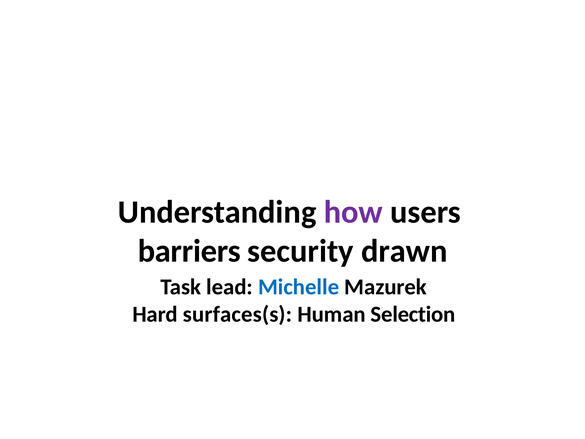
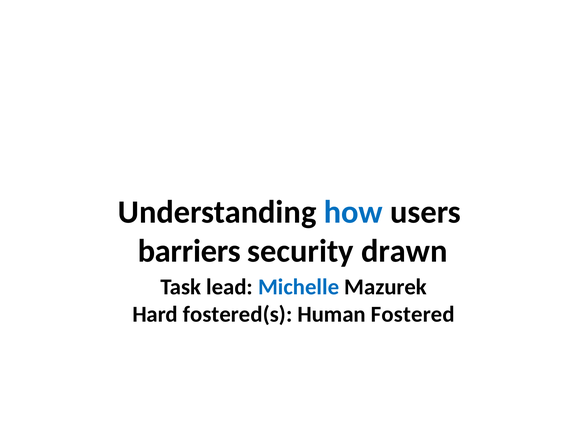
how colour: purple -> blue (353, 212)
surfaces(s: surfaces(s -> fostered(s (238, 314)
Selection: Selection -> Fostered (413, 314)
